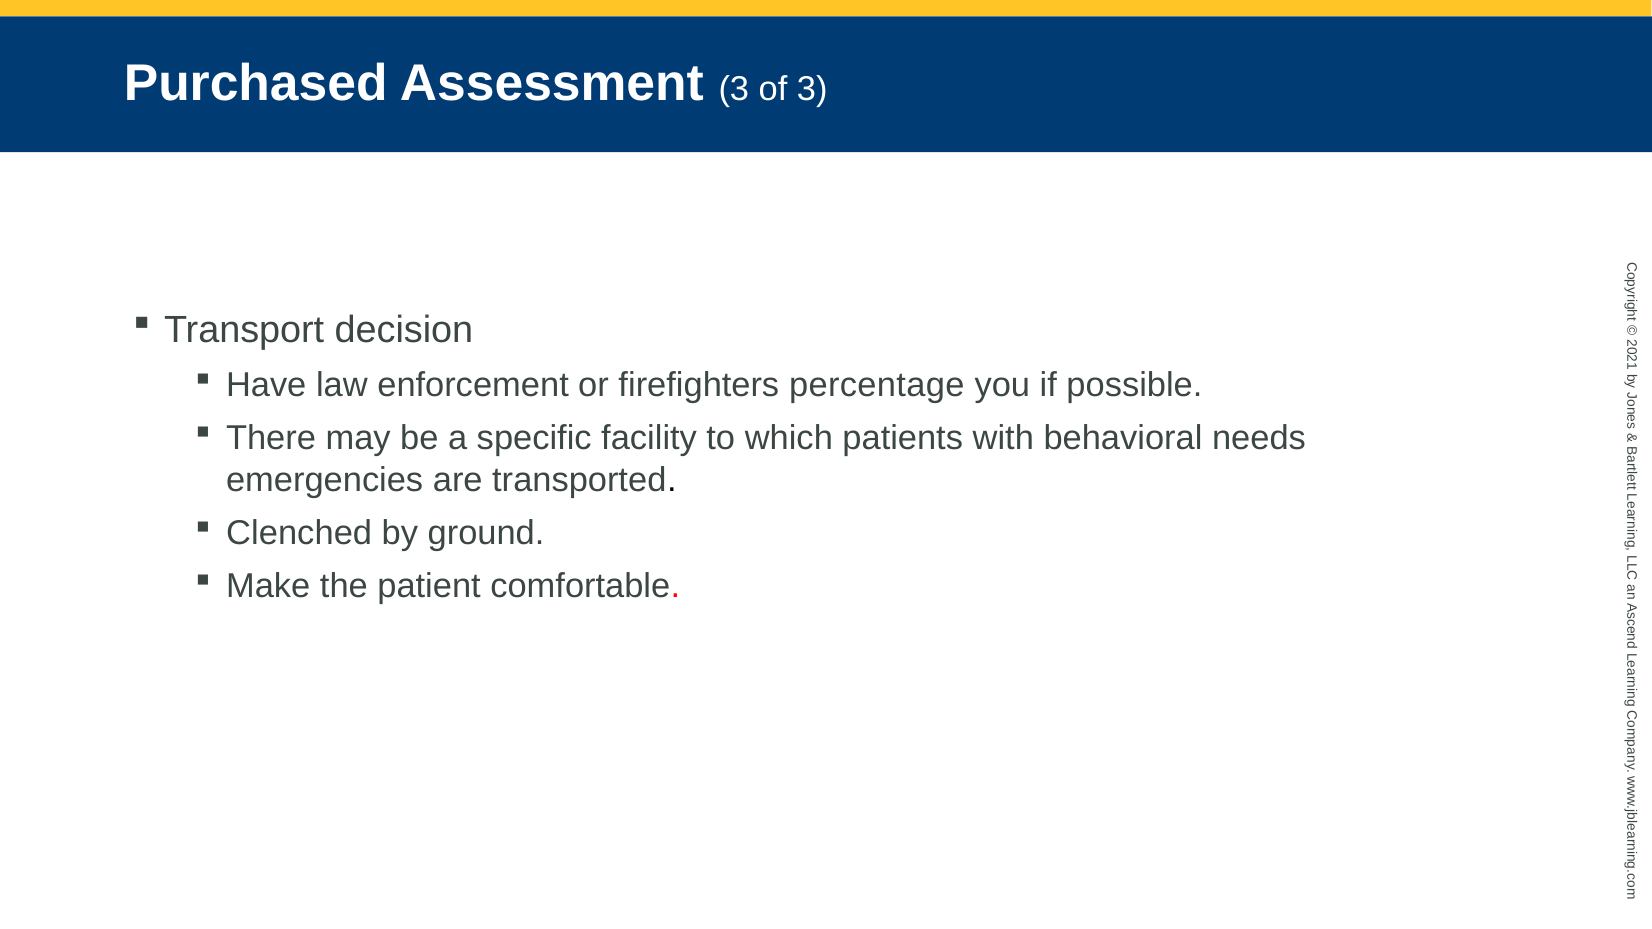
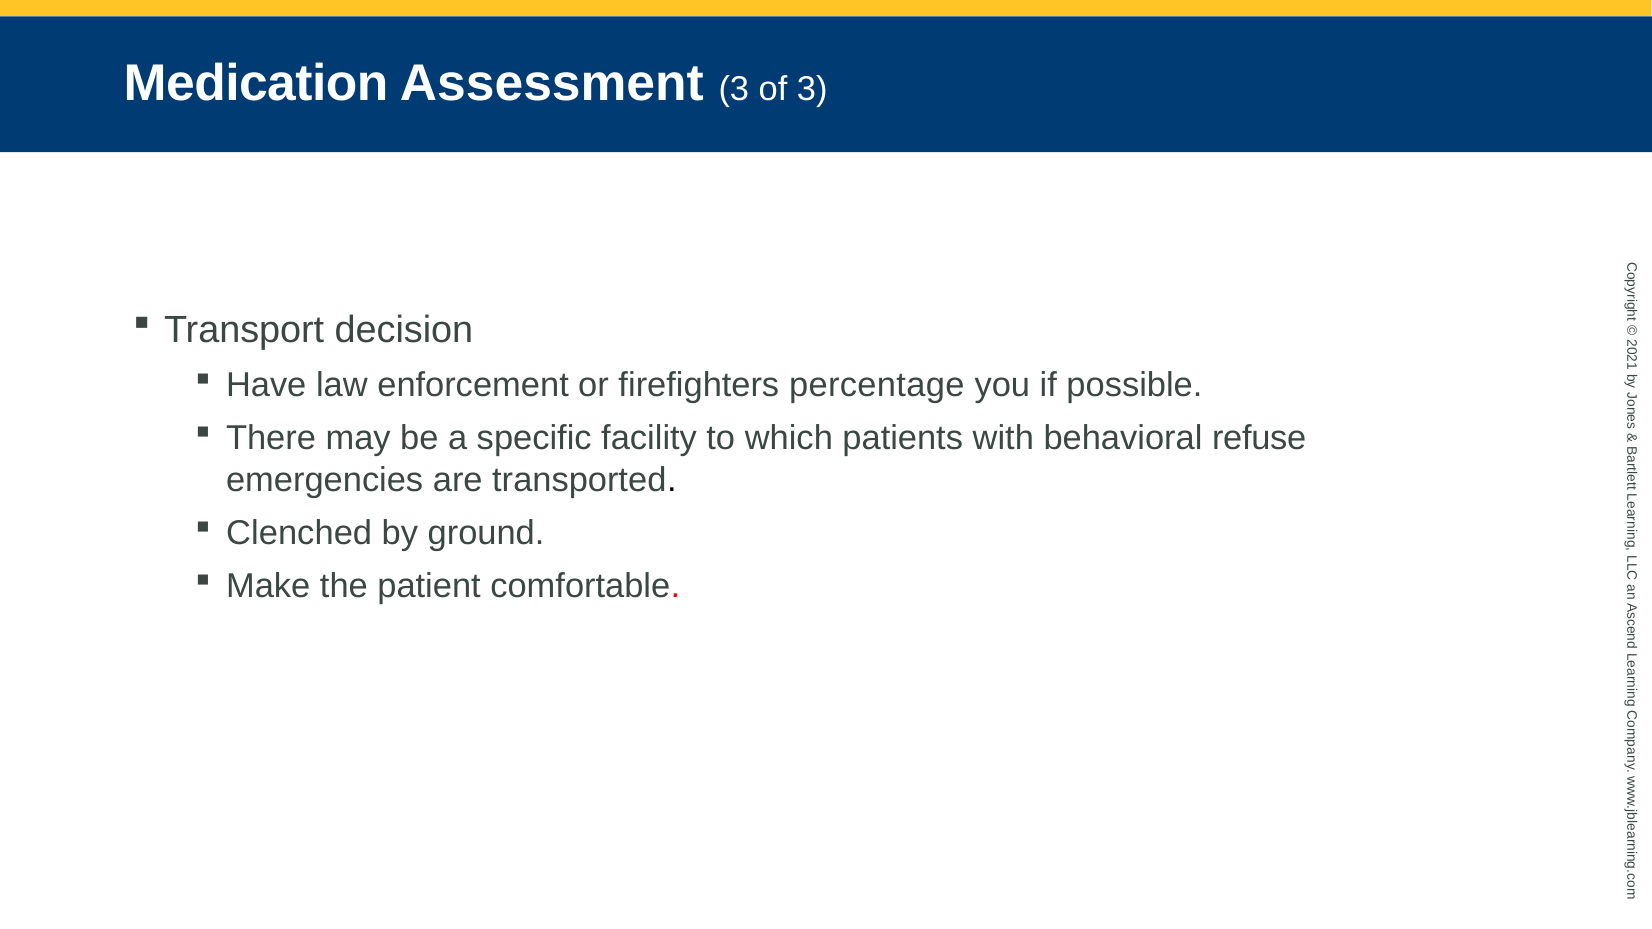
Purchased: Purchased -> Medication (256, 83)
needs: needs -> refuse (1259, 439)
